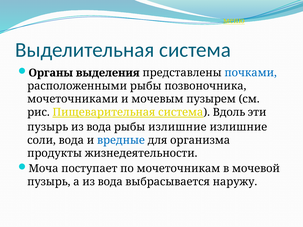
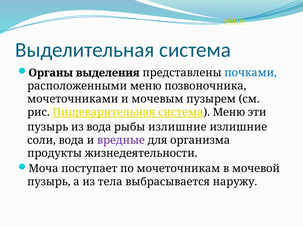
расположенными рыбы: рыбы -> меню (146, 86)
система Вдоль: Вдоль -> Меню (229, 112)
вредные colour: blue -> purple (121, 140)
а из вода: вода -> тела (110, 182)
